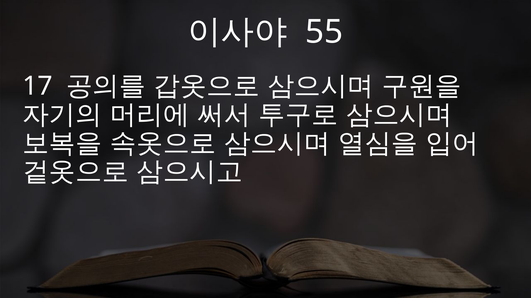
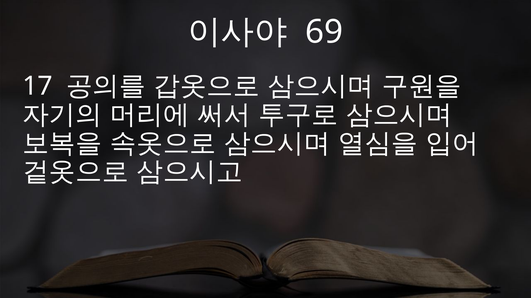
55: 55 -> 69 (324, 32)
